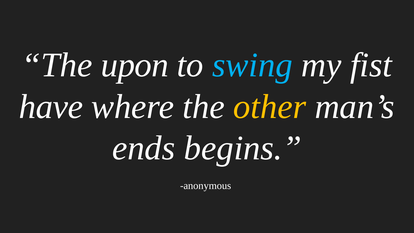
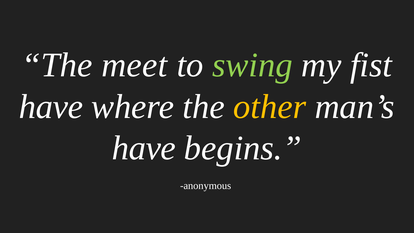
upon: upon -> meet (134, 65)
swing colour: light blue -> light green (252, 65)
ends: ends -> have (144, 148)
